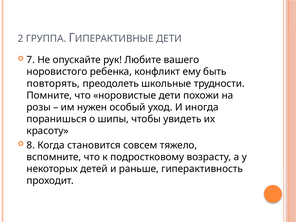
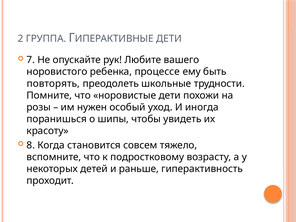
конфликт: конфликт -> процессе (157, 72)
